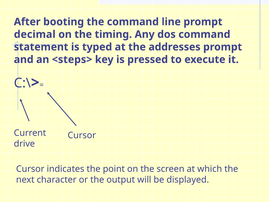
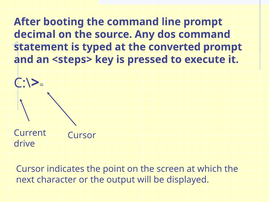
timing: timing -> source (113, 34)
addresses: addresses -> converted (175, 47)
